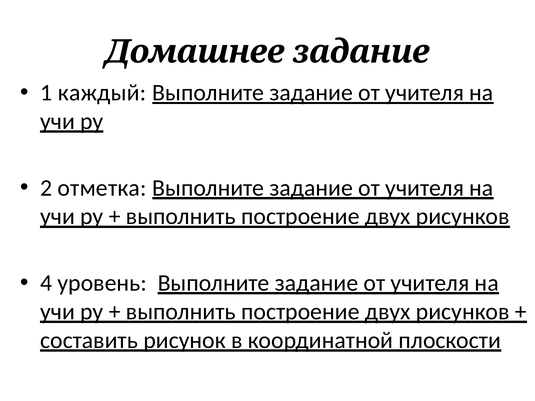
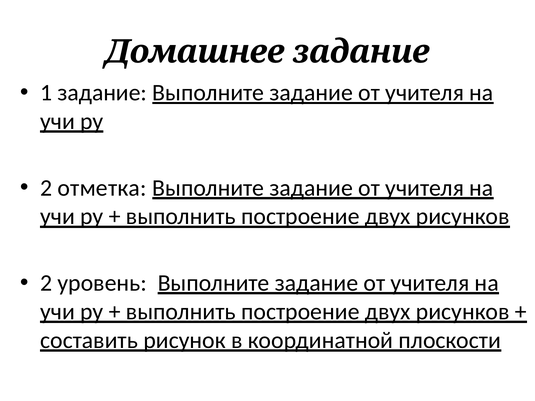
1 каждый: каждый -> задание (102, 93)
4: 4 -> 2 (46, 283)
